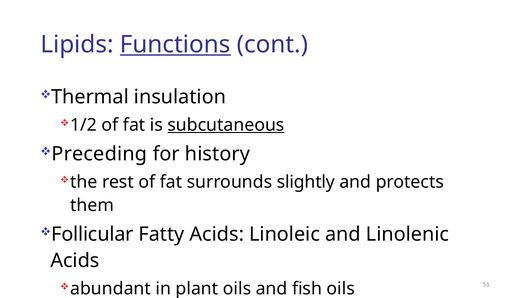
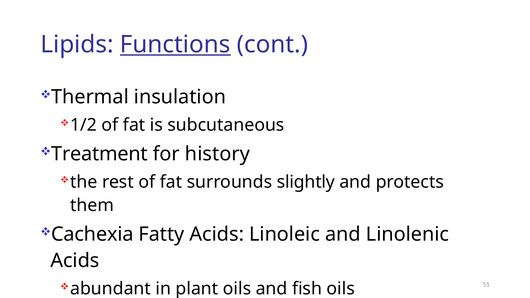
subcutaneous underline: present -> none (226, 125)
Preceding: Preceding -> Treatment (100, 154)
Follicular: Follicular -> Cachexia (92, 234)
